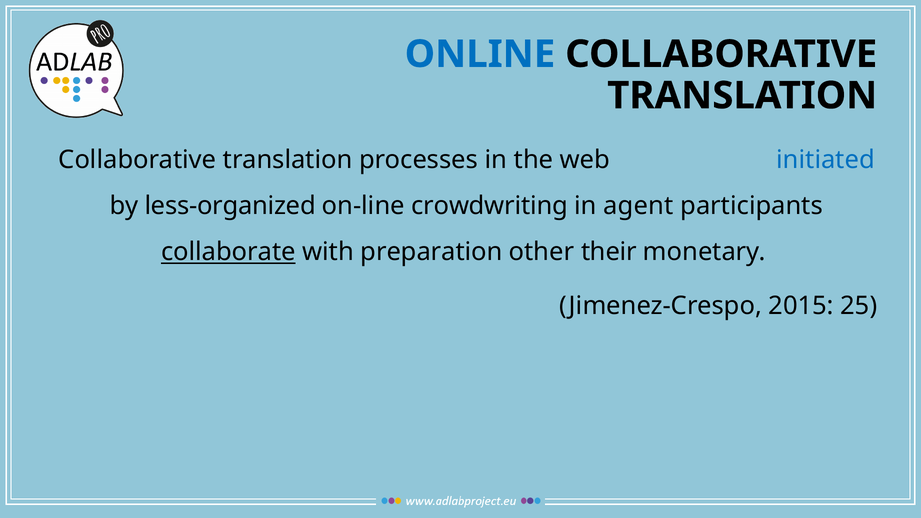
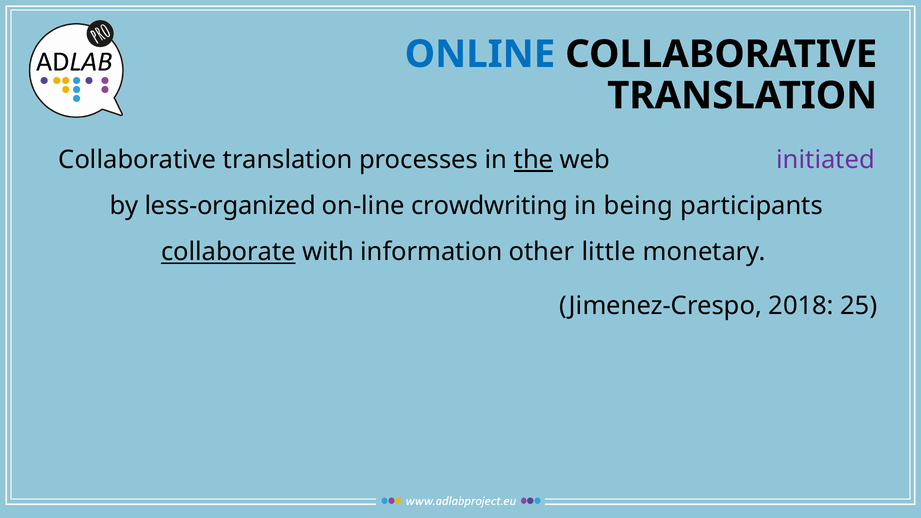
the underline: none -> present (534, 160)
initiated colour: blue -> purple (826, 160)
agent: agent -> being (638, 206)
preparation: preparation -> information (431, 252)
their: their -> little (609, 252)
2015: 2015 -> 2018 (801, 306)
